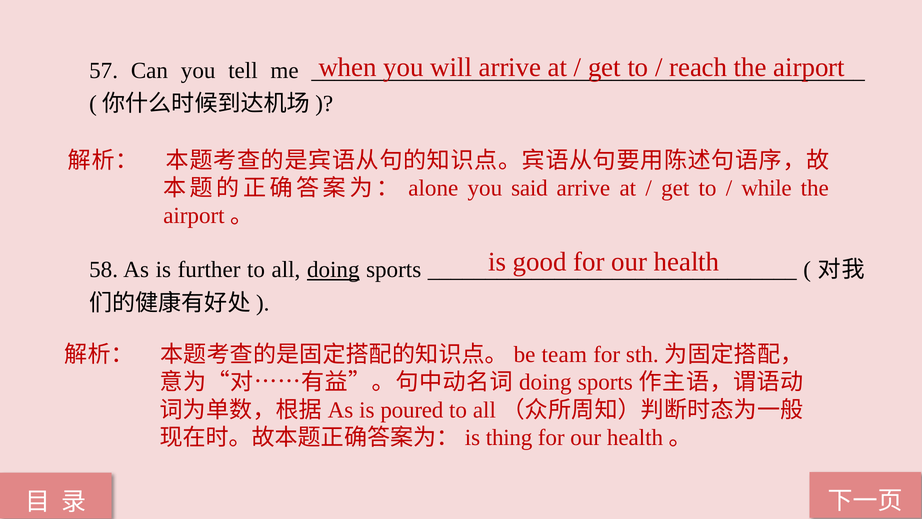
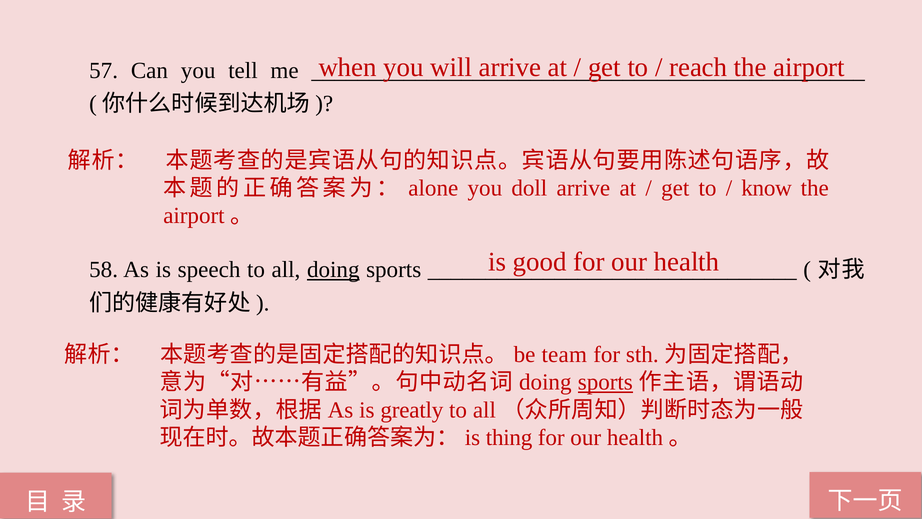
said: said -> doll (529, 188)
while: while -> know (767, 188)
further: further -> speech (209, 270)
sports underline: none -> present (605, 382)
poured: poured -> greatly (412, 410)
